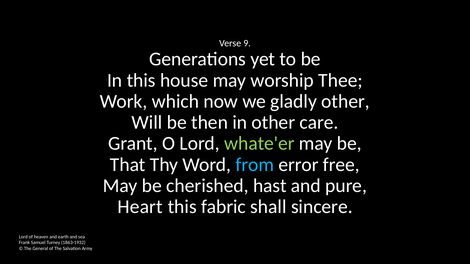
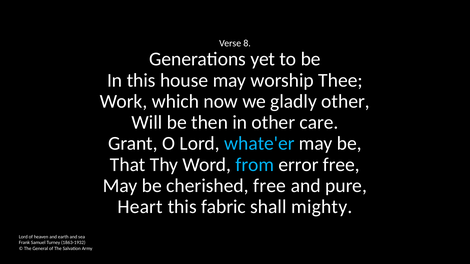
9: 9 -> 8 (247, 43)
whate'er colour: light green -> light blue (259, 144)
cherished hast: hast -> free (270, 186)
sincere: sincere -> mighty (322, 207)
